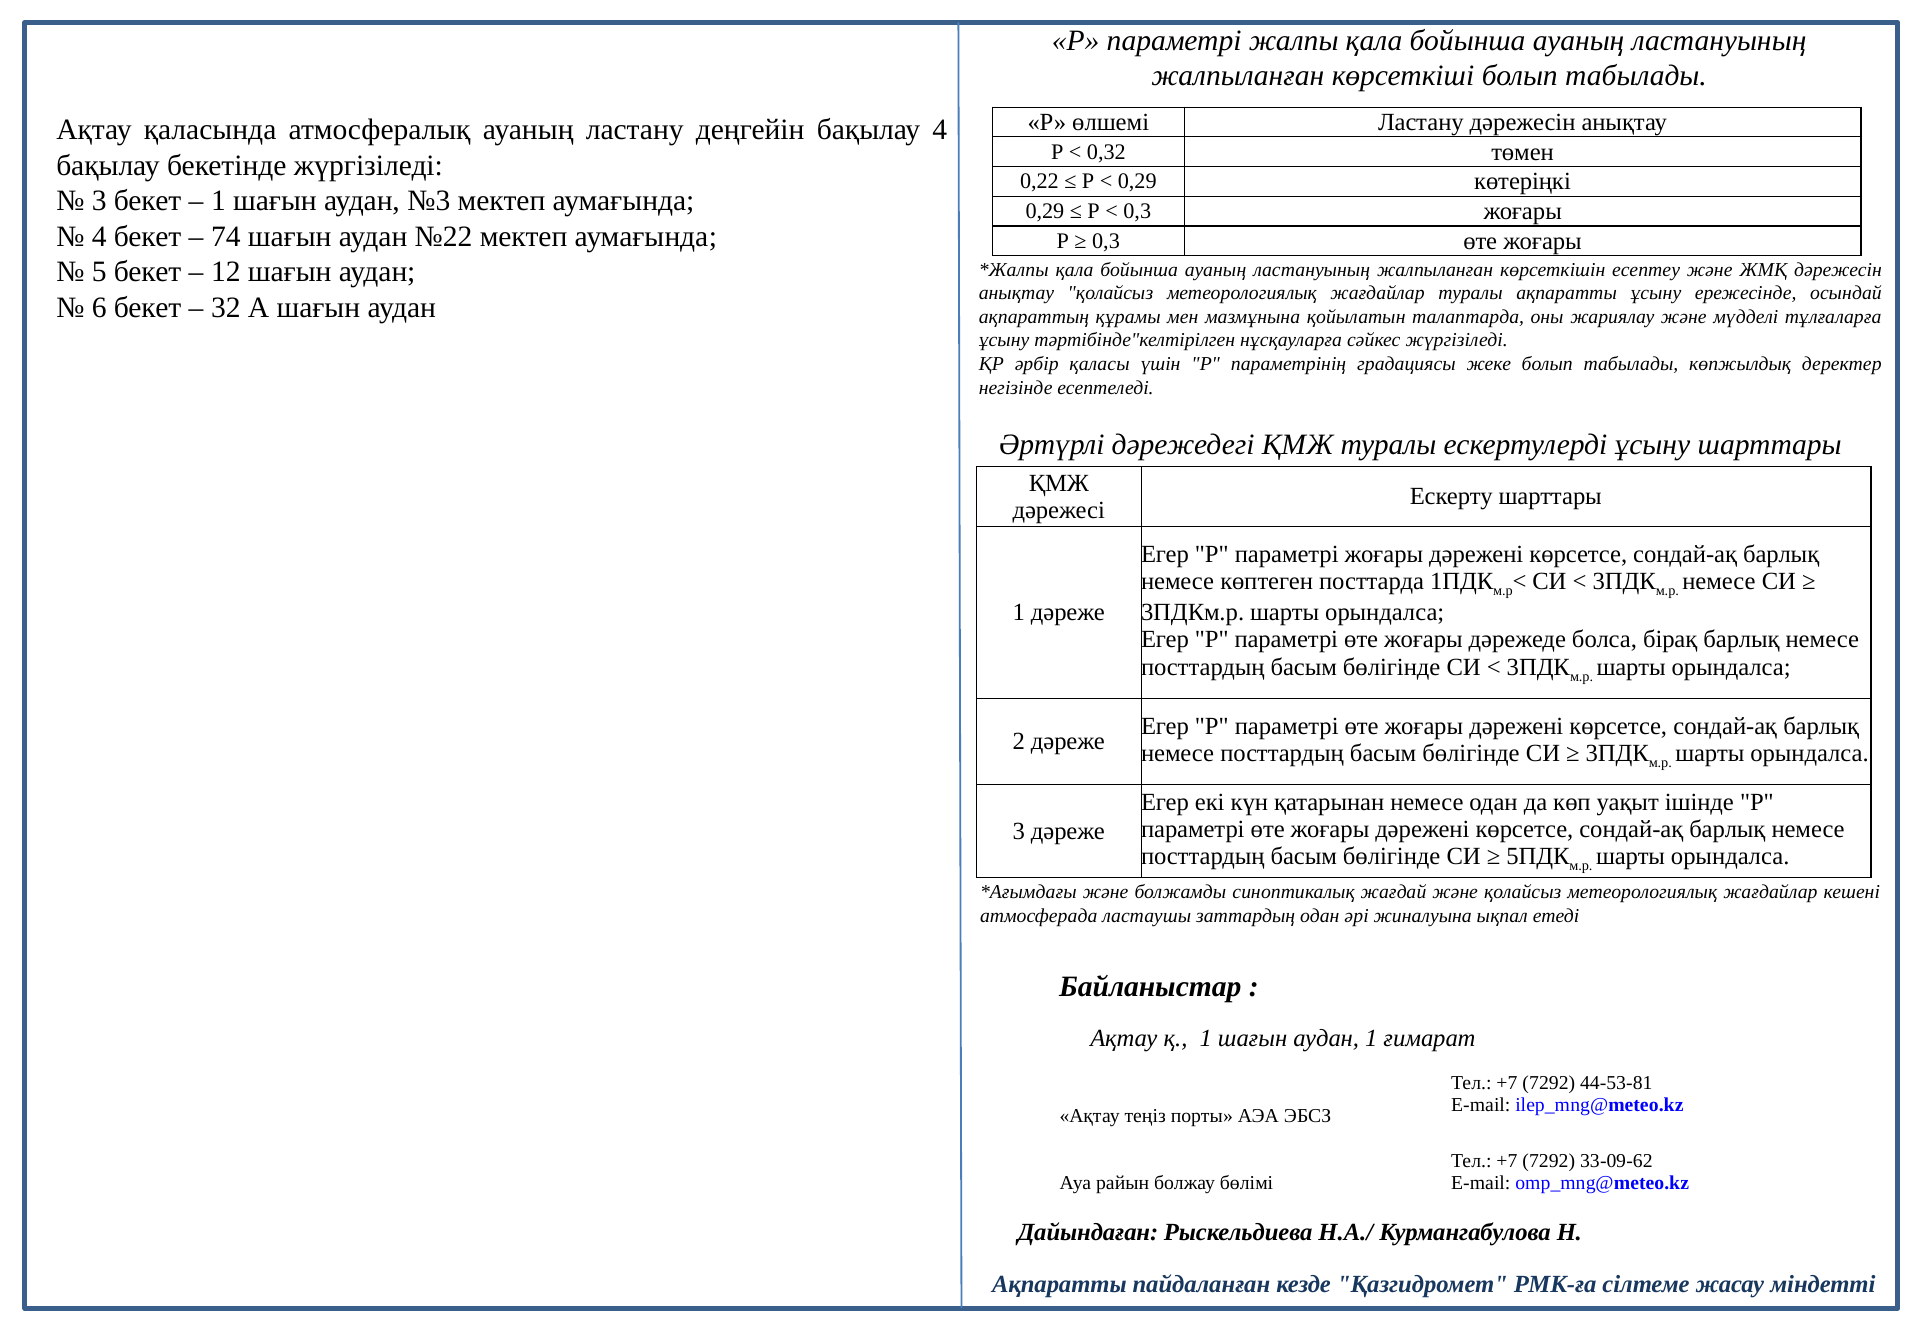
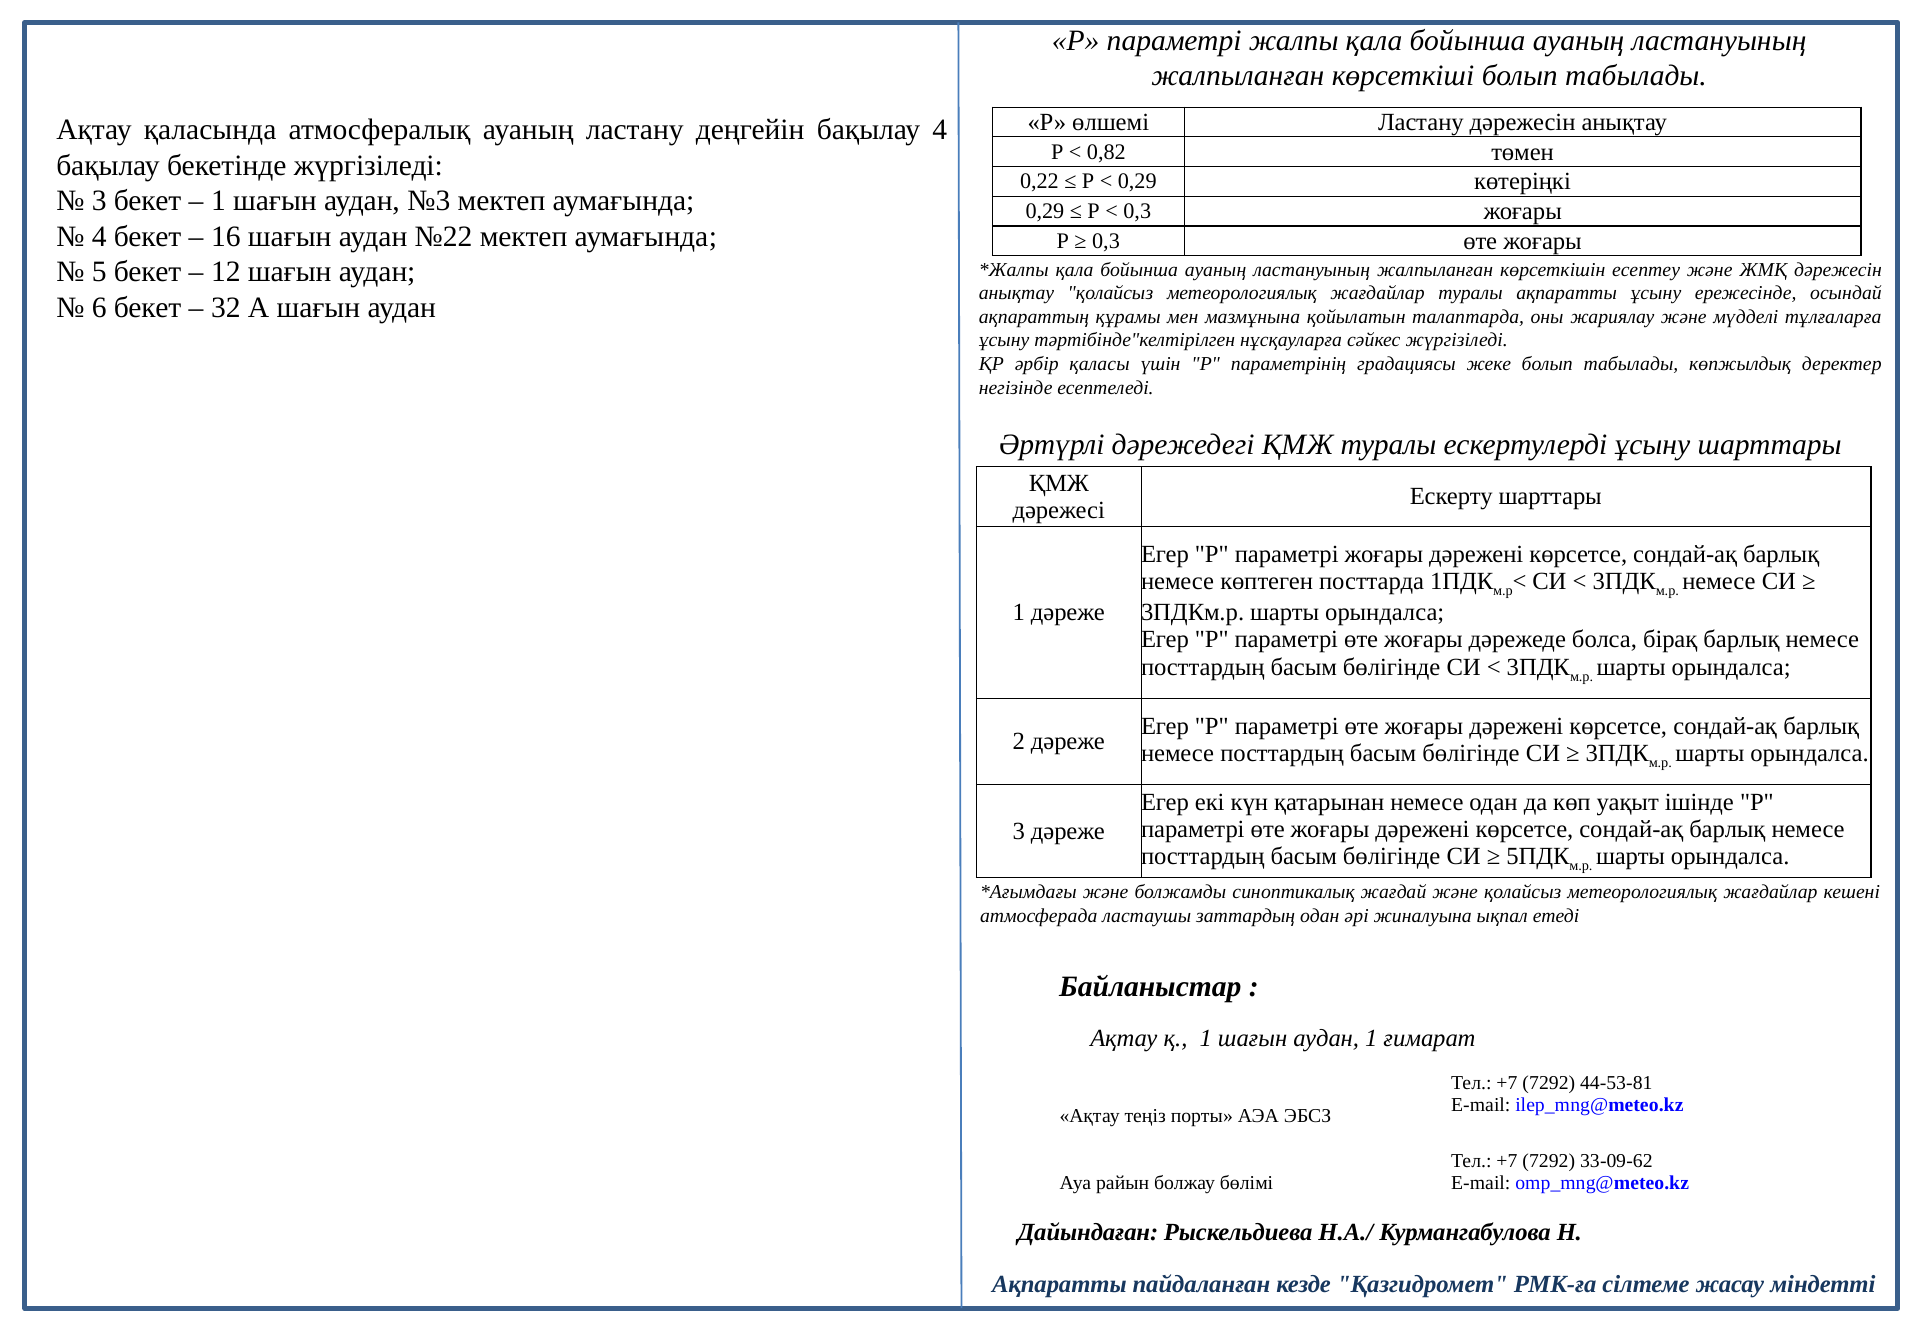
0,32: 0,32 -> 0,82 (1106, 152)
74: 74 -> 16 (226, 237)
